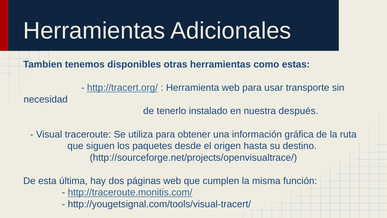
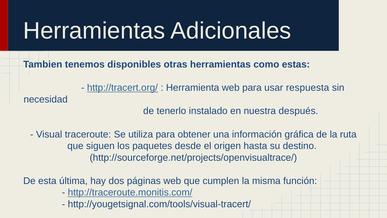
transporte: transporte -> respuesta (308, 88)
